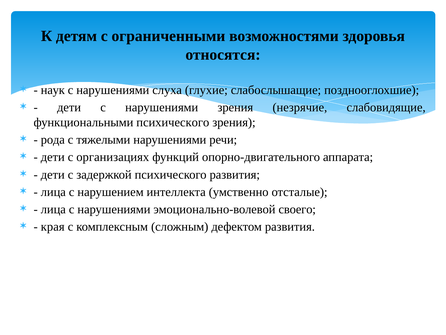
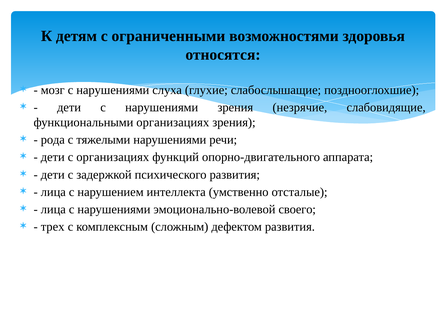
наук: наук -> мозг (53, 90)
функциональными психического: психического -> организациях (173, 122)
края: края -> трех (53, 226)
